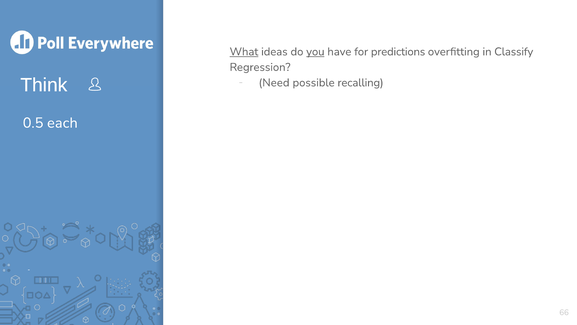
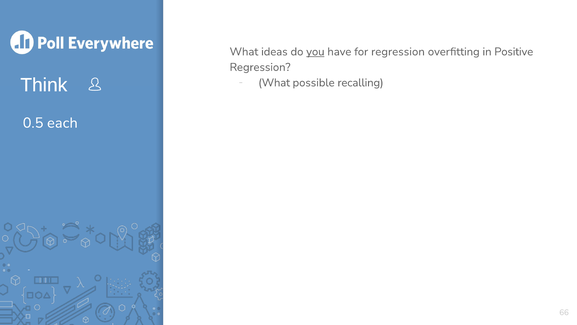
What underline: present -> none (244, 52)
for predictions: predictions -> regression (398, 52)
Classify: Classify -> Positive (514, 52)
Need: Need -> What (274, 83)
